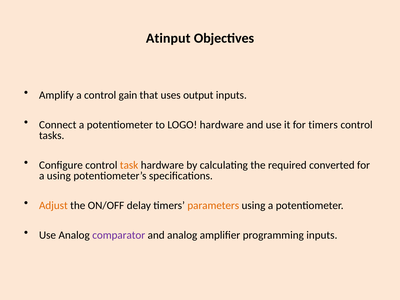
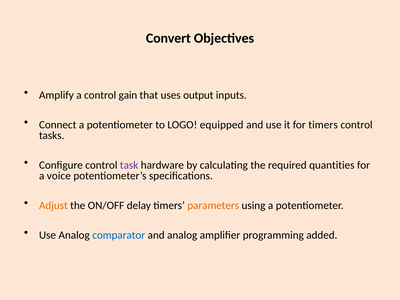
Atinput: Atinput -> Convert (168, 38)
LOGO hardware: hardware -> equipped (222, 125)
task colour: orange -> purple (129, 165)
converted: converted -> quantities (332, 165)
a using: using -> voice (59, 176)
comparator colour: purple -> blue (119, 235)
programming inputs: inputs -> added (322, 235)
